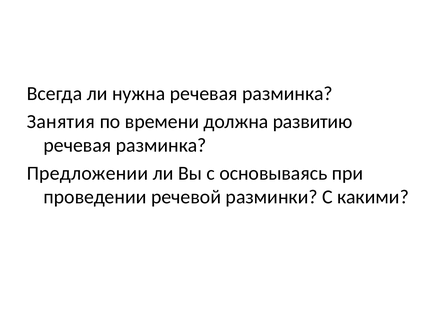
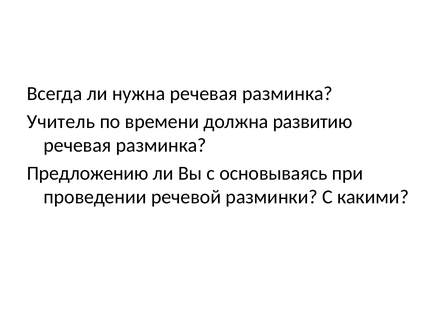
Занятия: Занятия -> Учитель (61, 121)
Предложении: Предложении -> Предложению (88, 173)
